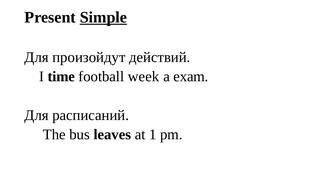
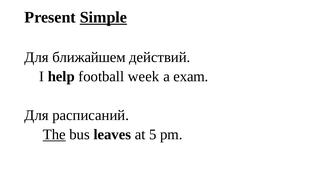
произойдут: произойдут -> ближайшем (89, 57)
time: time -> help (61, 76)
The underline: none -> present (54, 134)
1: 1 -> 5 (153, 134)
